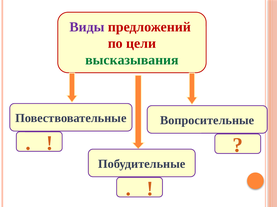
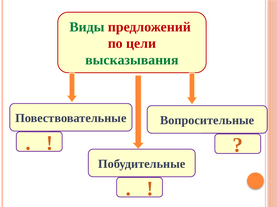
Виды colour: purple -> green (87, 27)
